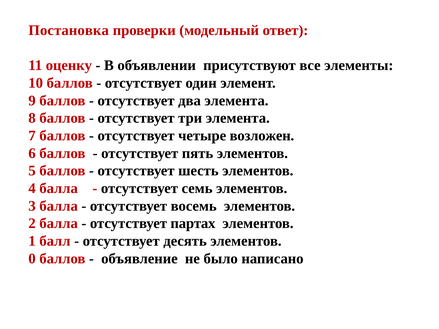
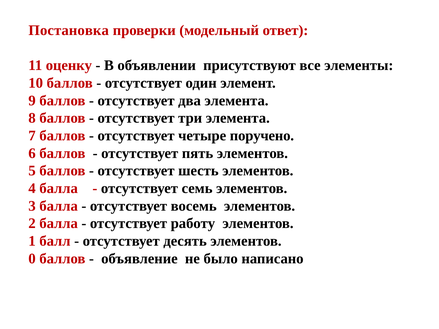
возложен: возложен -> поручено (262, 136)
партах: партах -> работу (193, 224)
